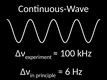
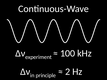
6: 6 -> 2 (68, 72)
